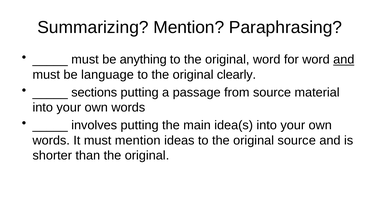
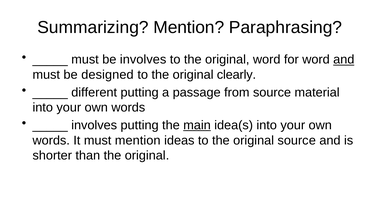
be anything: anything -> involves (143, 60)
language: language -> designed (107, 75)
sections: sections -> different (94, 93)
main underline: none -> present (197, 126)
